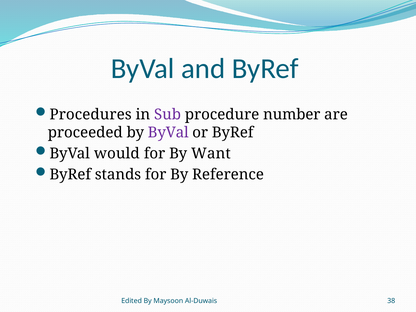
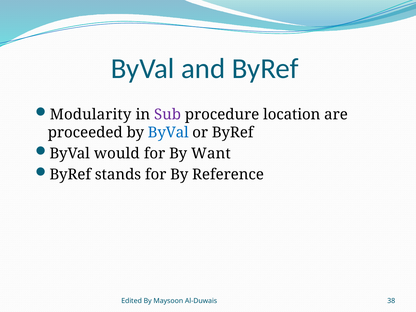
Procedures: Procedures -> Modularity (91, 114)
number: number -> location (292, 114)
ByVal colour: purple -> blue (168, 132)
